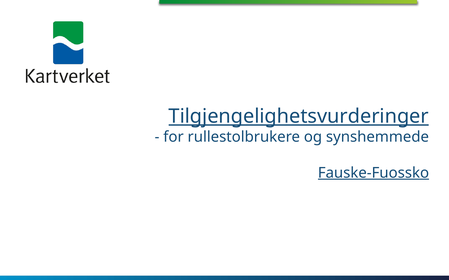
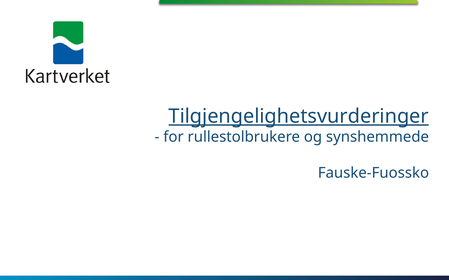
Fauske-Fuossko underline: present -> none (373, 173)
